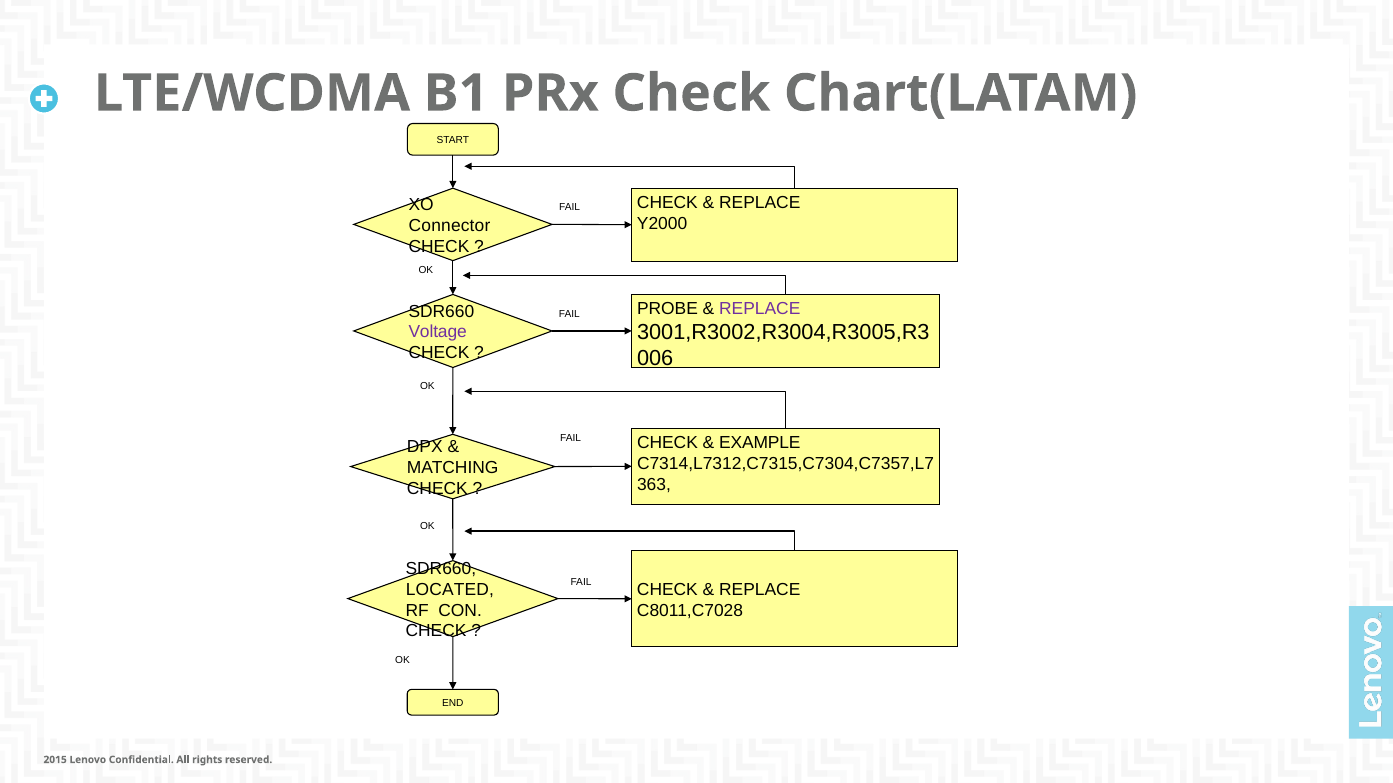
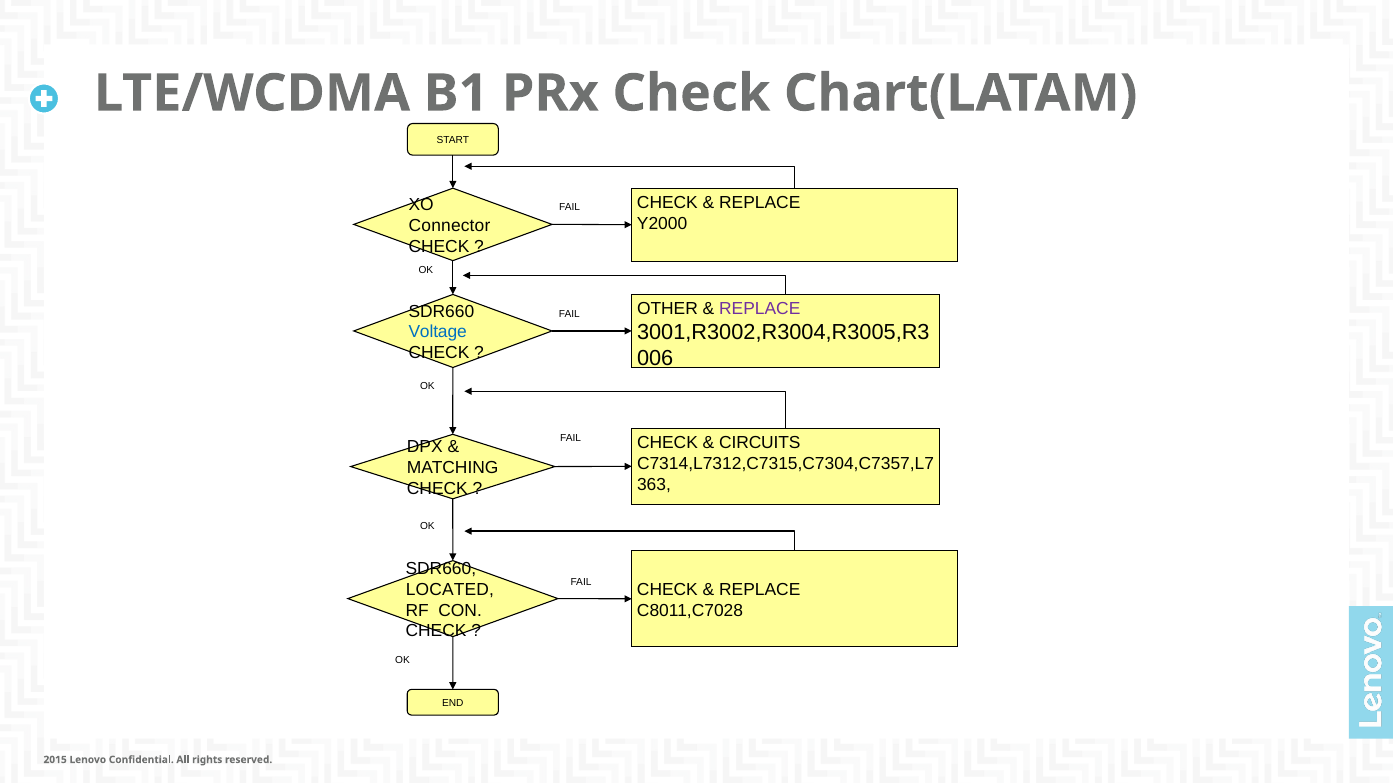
PROBE: PROBE -> OTHER (667, 309)
Voltage colour: purple -> blue (438, 332)
EXAMPLE: EXAMPLE -> CIRCUITS (760, 443)
